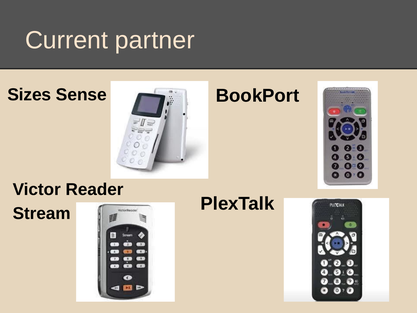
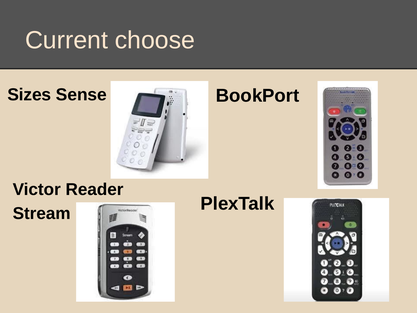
partner: partner -> choose (155, 40)
